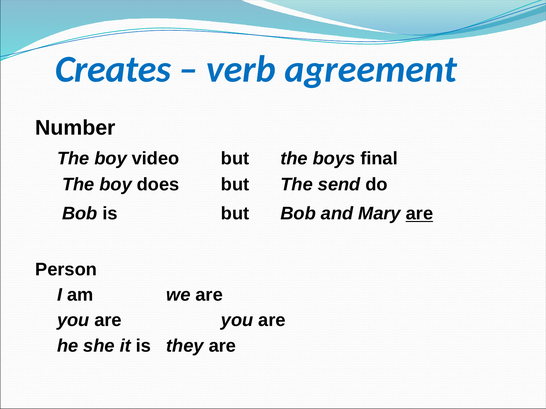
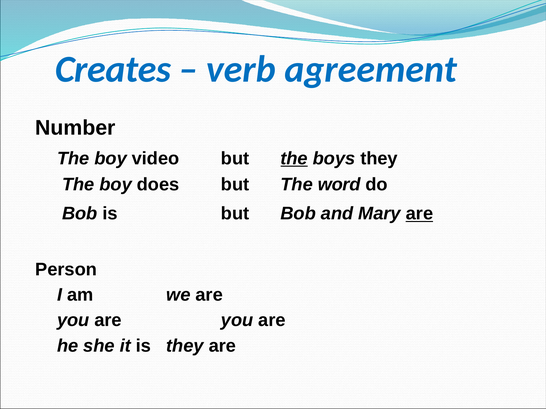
the underline: none -> present (294, 159)
boys final: final -> they (379, 159)
send: send -> word (339, 185)
